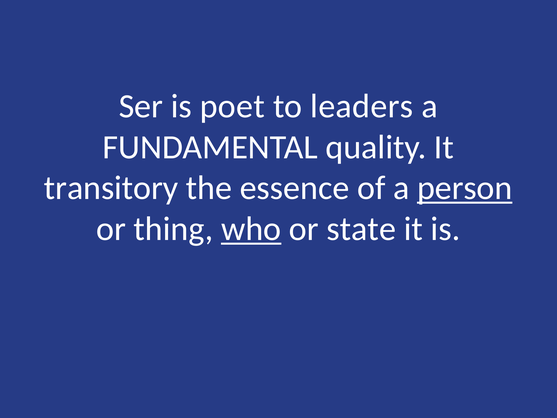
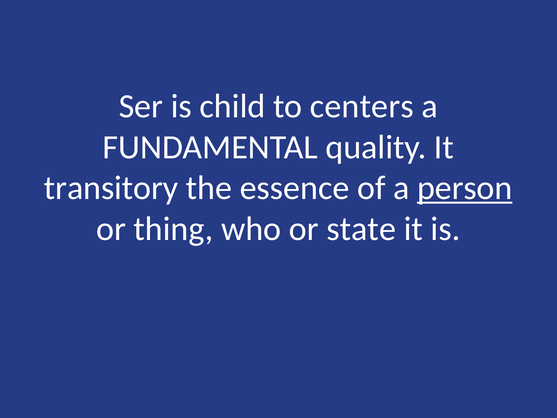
poet: poet -> child (232, 106)
leaders: leaders -> centers (362, 106)
who underline: present -> none (251, 229)
